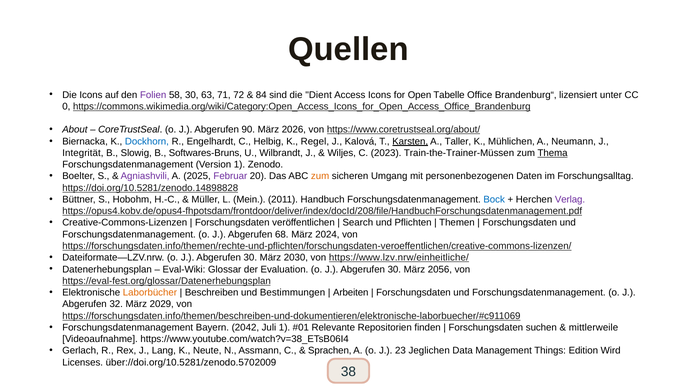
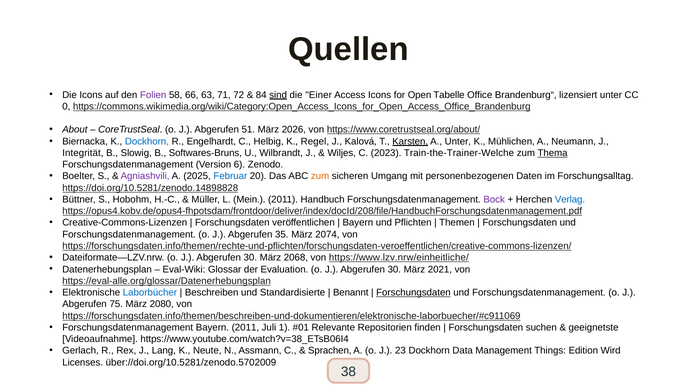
58 30: 30 -> 66 (192, 95)
sind underline: none -> present (278, 95)
Dient: Dient -> Einer (319, 95)
90: 90 -> 51 (248, 130)
A Taller: Taller -> Unter (458, 141)
Train-the-Trainer-Müssen: Train-the-Trainer-Müssen -> Train-the-Trainer-Welche (459, 153)
Version 1: 1 -> 6 (239, 165)
Februar colour: purple -> blue (230, 176)
Bock colour: blue -> purple (494, 200)
Verlag colour: purple -> blue (570, 200)
Search: Search -> Bayern (358, 223)
68: 68 -> 35 (282, 234)
2024: 2024 -> 2074 (327, 234)
2030: 2030 -> 2068 (296, 258)
2056: 2056 -> 2021 (440, 269)
https://eval-fest.org/glossar/Datenerhebungsplan: https://eval-fest.org/glossar/Datenerhebungsplan -> https://eval-alle.org/glossar/Datenerhebungsplan (167, 281)
Laborbücher colour: orange -> blue (150, 293)
Bestimmungen: Bestimmungen -> Standardisierte (293, 293)
Arbeiten: Arbeiten -> Benannt (351, 293)
Forschungsdaten underline: none -> present (413, 293)
32: 32 -> 75 (116, 304)
2029: 2029 -> 2080 (162, 304)
Bayern 2042: 2042 -> 2011 (245, 328)
mittlerweile: mittlerweile -> geeignetste (594, 328)
23 Jeglichen: Jeglichen -> Dockhorn (429, 351)
